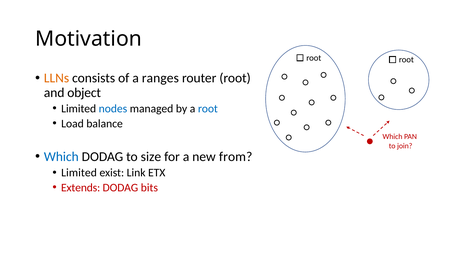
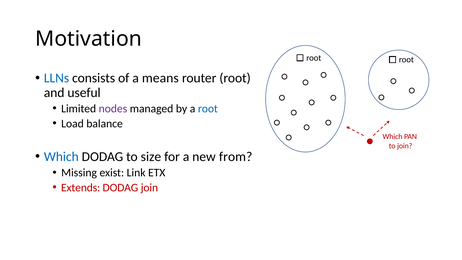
LLNs colour: orange -> blue (57, 78)
ranges: ranges -> means (160, 78)
object: object -> useful (84, 93)
nodes colour: blue -> purple (113, 109)
Limited: Limited -> Missing (79, 173)
DODAG bits: bits -> join (149, 187)
